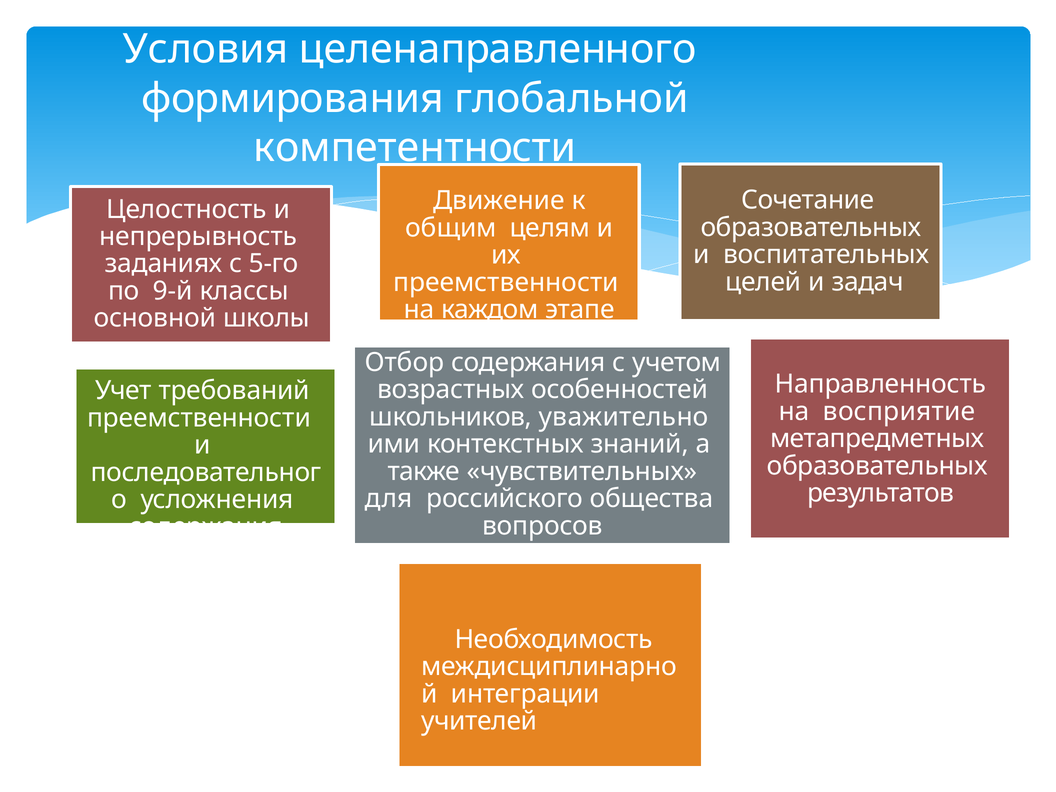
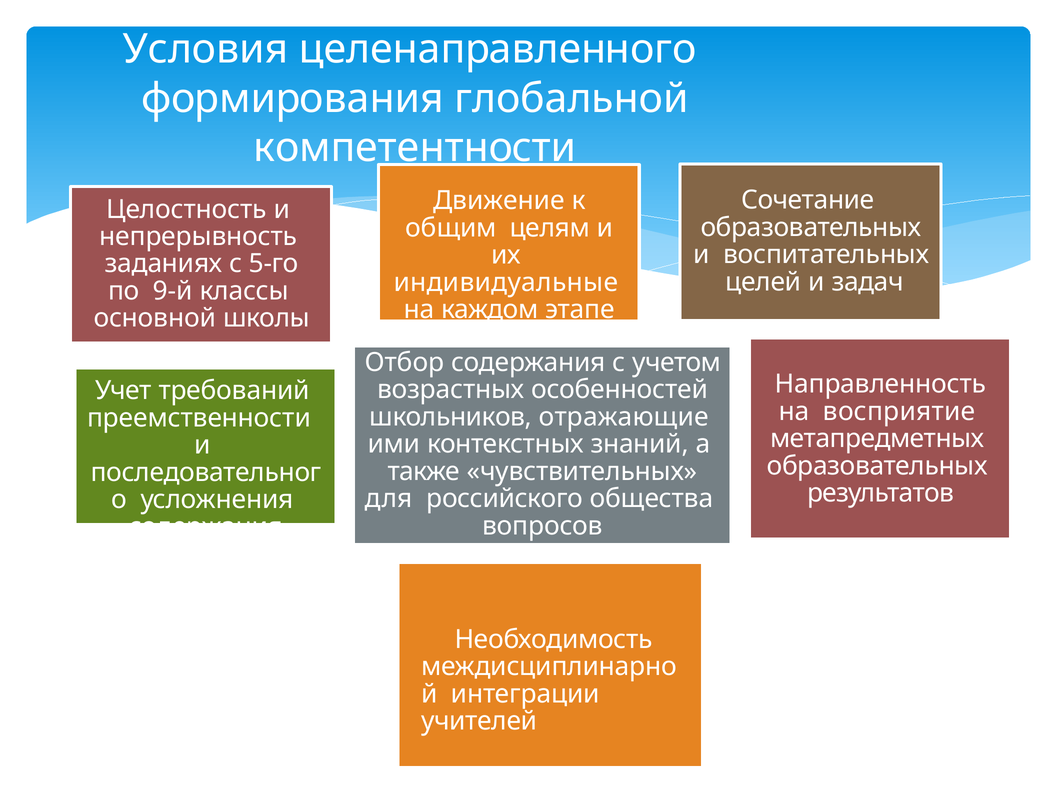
преемственности: преемственности -> индивидуальные (506, 282)
уважительно: уважительно -> отражающие (624, 417)
